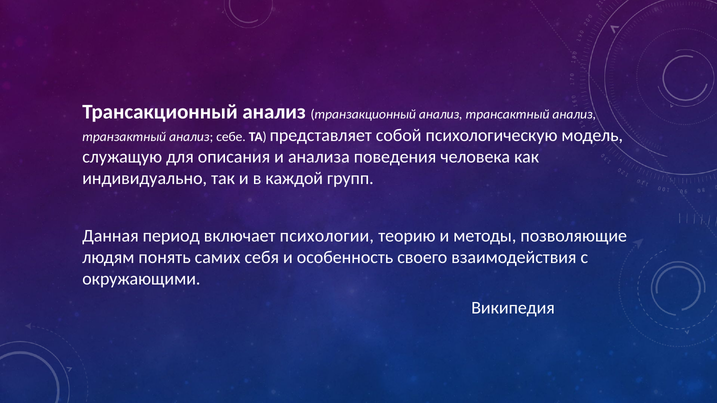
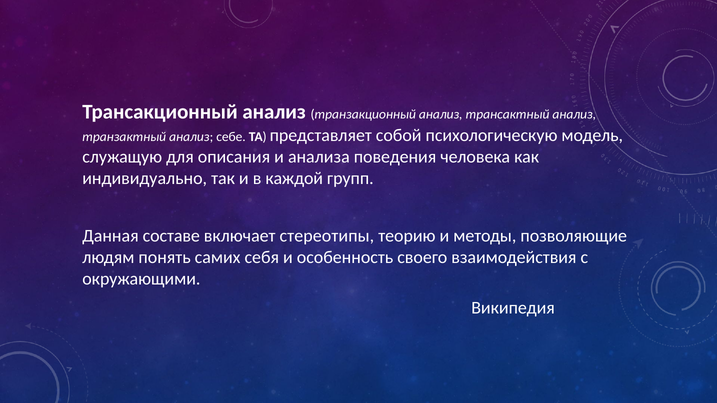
период: период -> составе (171, 236)
психологии: психологии -> стереотипы (327, 236)
